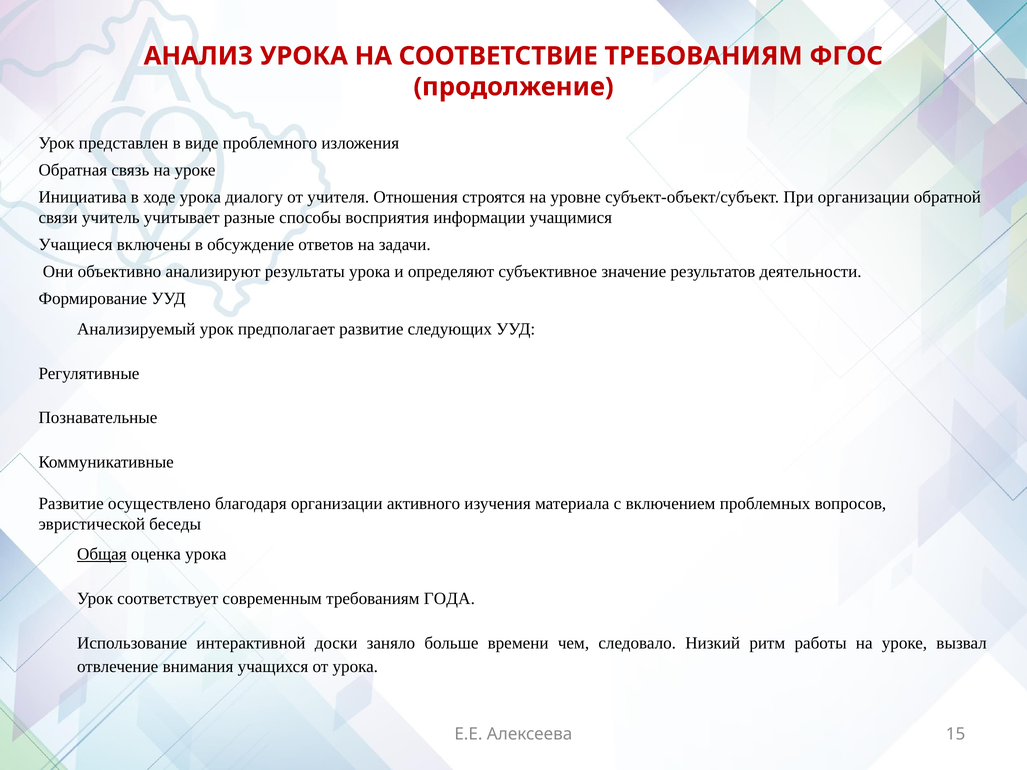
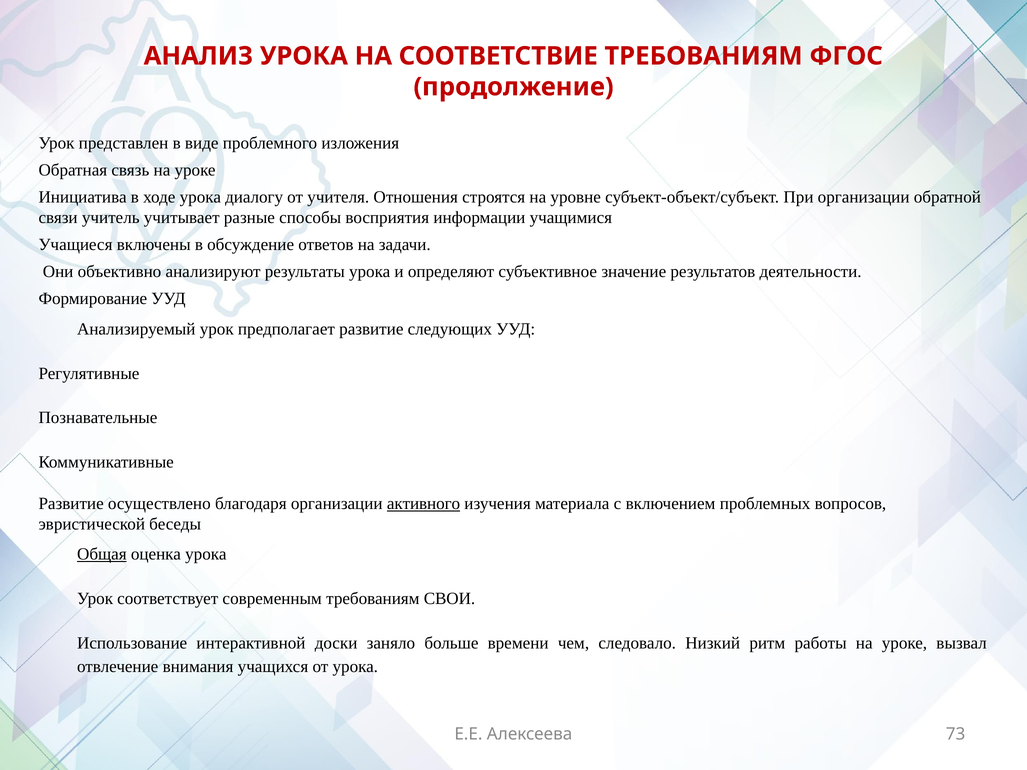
активного underline: none -> present (424, 504)
ГОДА: ГОДА -> СВОИ (449, 599)
15: 15 -> 73 (956, 734)
